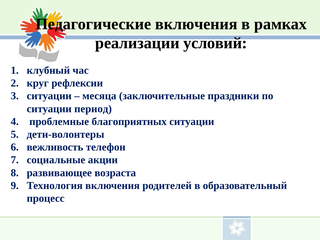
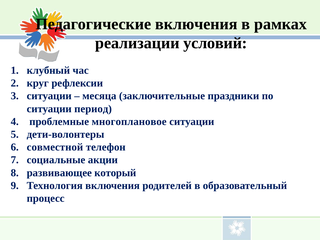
благоприятных: благоприятных -> многоплановое (129, 122)
вежливость: вежливость -> совместной (55, 147)
возраста: возраста -> который (115, 173)
